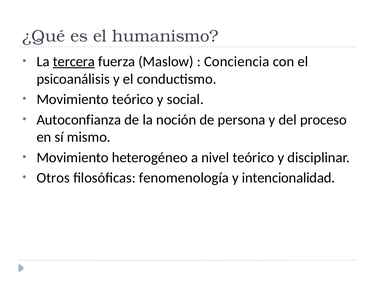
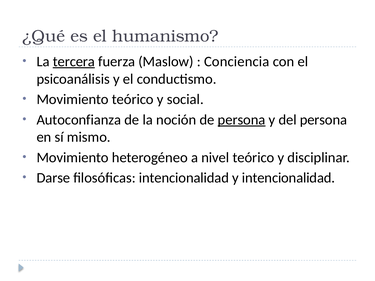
persona underline: none -> present (242, 120)
del proceso: proceso -> persona (323, 120)
Otros: Otros -> Darse (53, 178)
filosóficas fenomenología: fenomenología -> intencionalidad (184, 178)
